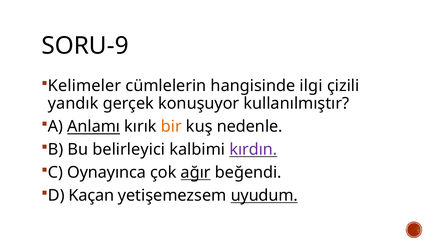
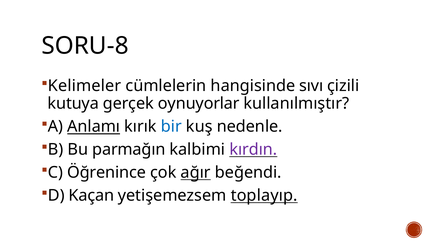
SORU-9: SORU-9 -> SORU-8 (85, 46)
ilgi: ilgi -> sıvı (311, 86)
yandık: yandık -> kutuya (73, 103)
konuşuyor: konuşuyor -> oynuyorlar (199, 103)
bir colour: orange -> blue (171, 126)
belirleyici: belirleyici -> parmağın (129, 149)
Oynayınca: Oynayınca -> Öğrenince (107, 172)
uyudum: uyudum -> toplayıp (264, 195)
